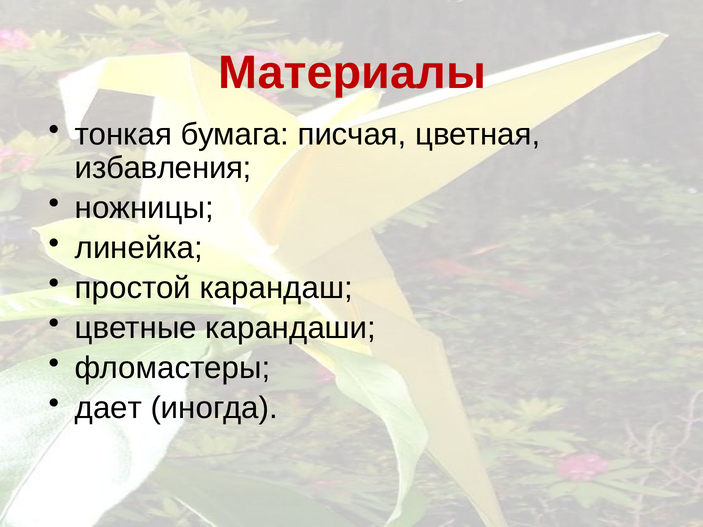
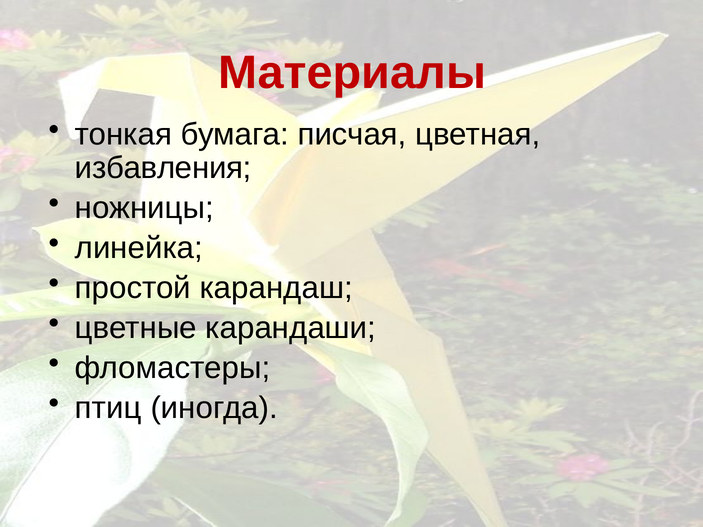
дает: дает -> птиц (108, 408)
